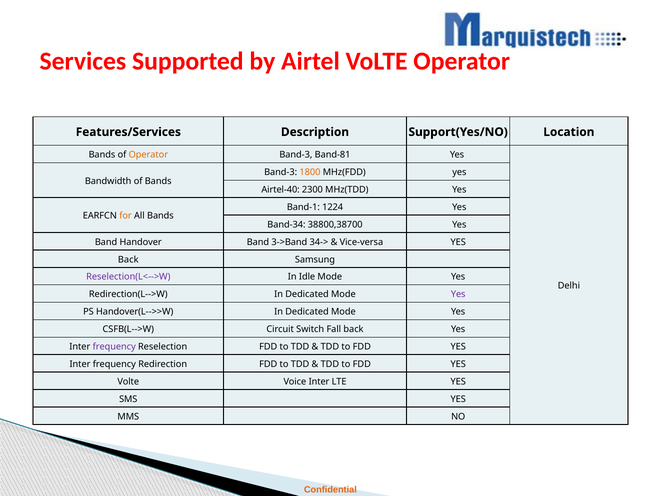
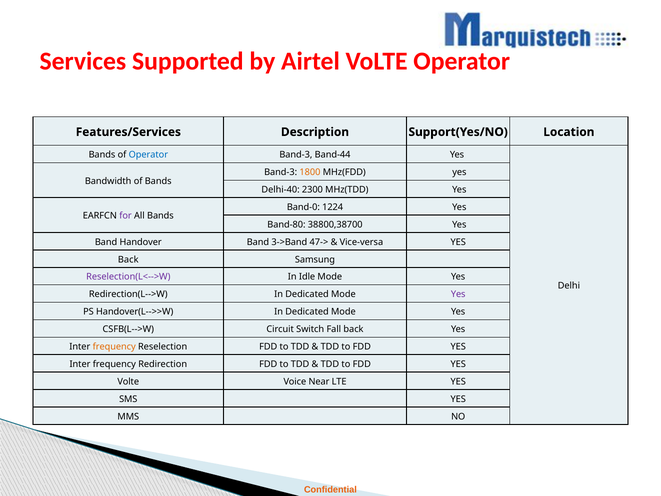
Operator colour: orange -> blue (148, 155)
Band-81: Band-81 -> Band-44 (333, 155)
Airtel-40: Airtel-40 -> Delhi-40 (281, 190)
Band-1: Band-1 -> Band-0 (303, 207)
for colour: orange -> purple (126, 216)
Band-34: Band-34 -> Band-80 (286, 225)
34->: 34-> -> 47-> (319, 242)
frequency colour: purple -> orange (114, 347)
Voice Inter: Inter -> Near (319, 381)
